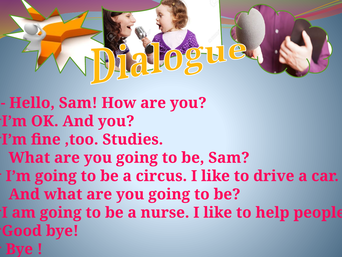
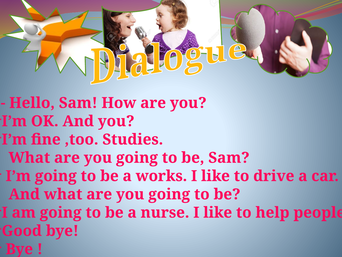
circus: circus -> works (161, 176)
